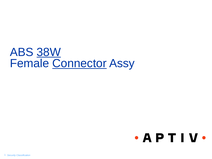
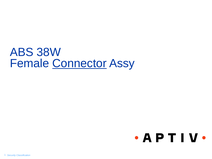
38W underline: present -> none (49, 52)
